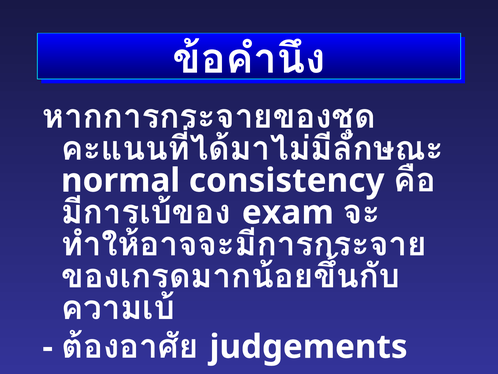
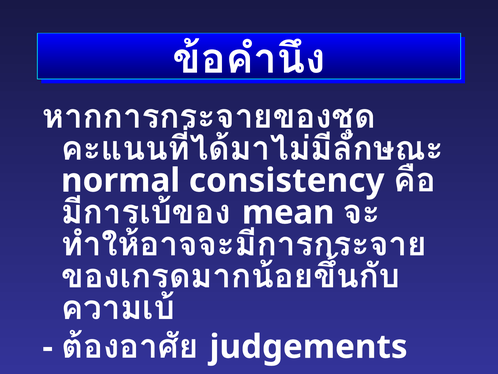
exam: exam -> mean (288, 212)
